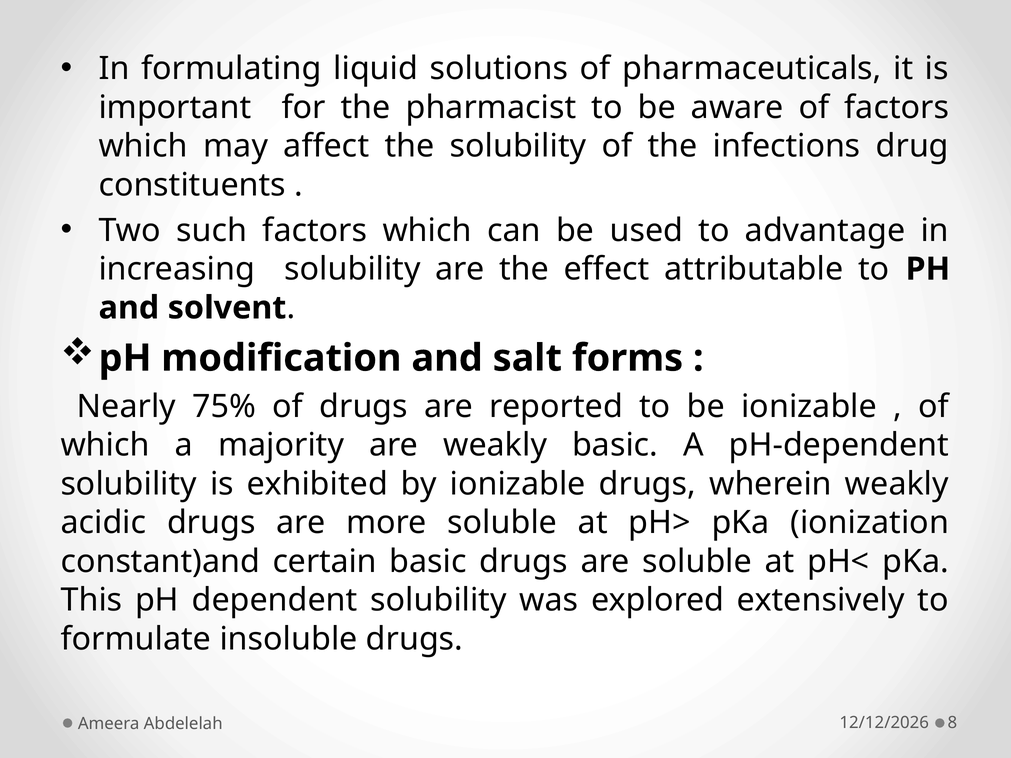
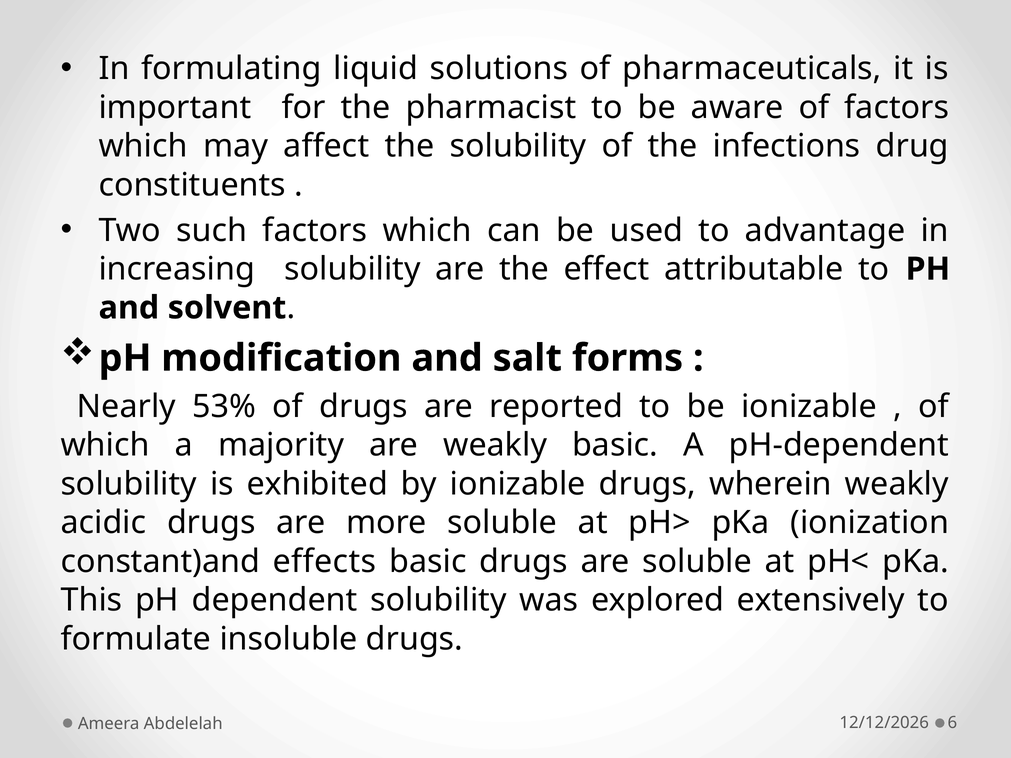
75%: 75% -> 53% (224, 407)
certain: certain -> effects (324, 562)
8: 8 -> 6 (952, 723)
